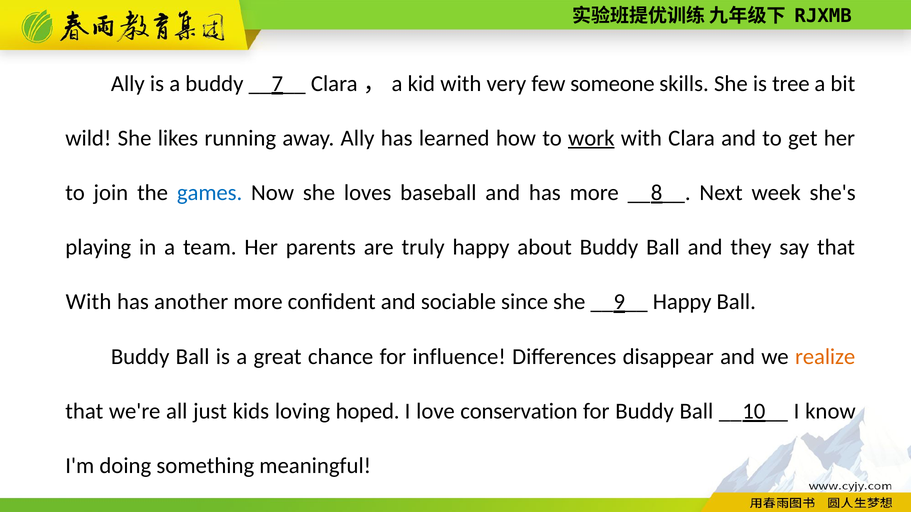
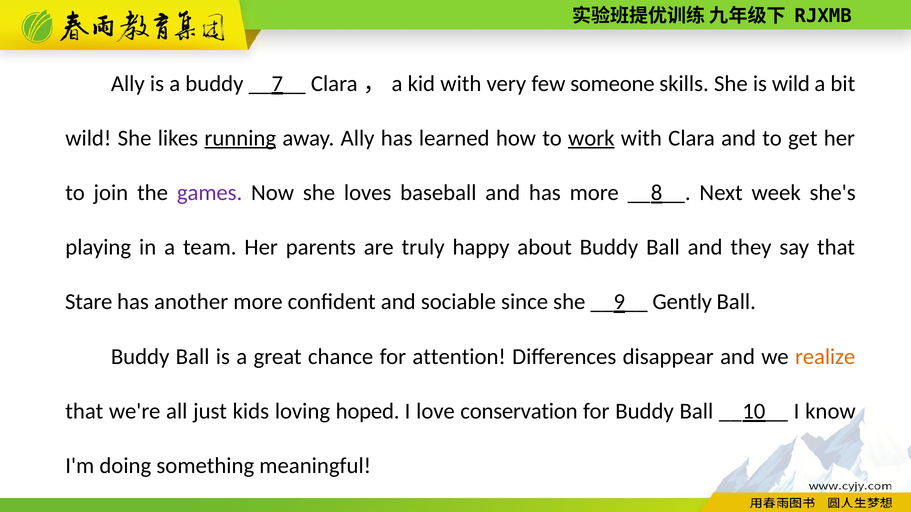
is tree: tree -> wild (791, 84)
running underline: none -> present (240, 138)
games colour: blue -> purple (210, 193)
With: With -> Stare (89, 302)
__9__ Happy: Happy -> Gently (682, 302)
influence: influence -> attention (459, 357)
